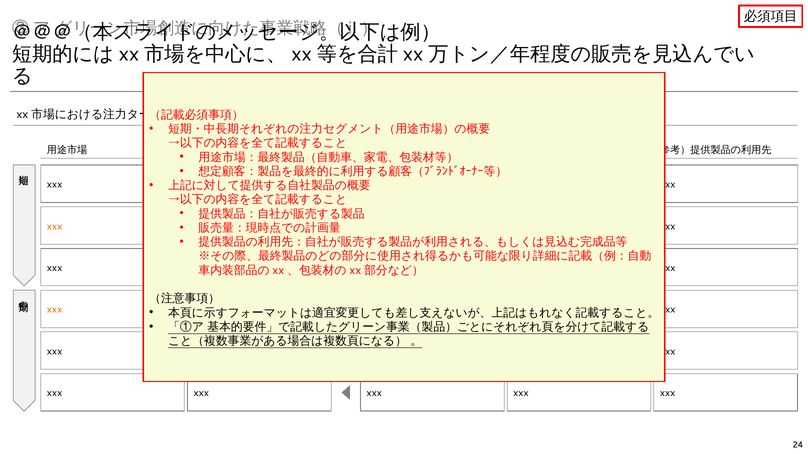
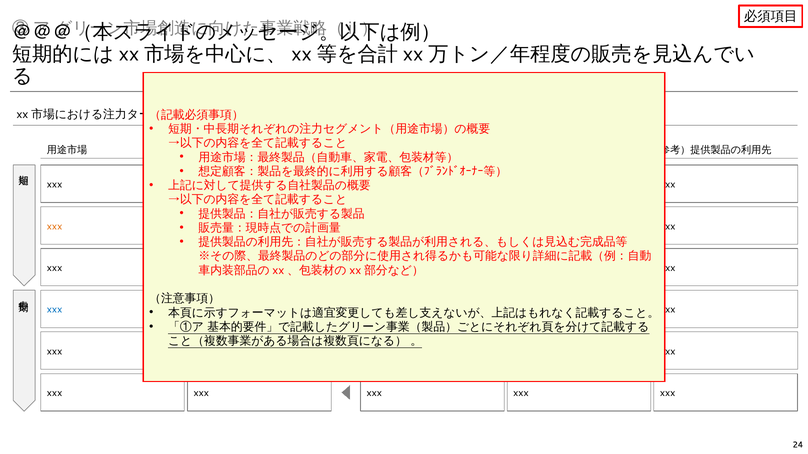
xxx colour: orange -> blue (55, 310)
